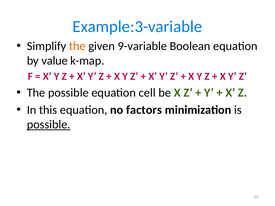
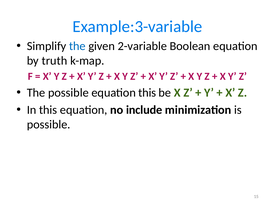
the colour: orange -> blue (77, 46)
9-variable: 9-variable -> 2-variable (142, 46)
value: value -> truth (54, 61)
equation cell: cell -> this (147, 93)
factors: factors -> include (144, 110)
possible underline: present -> none (49, 125)
